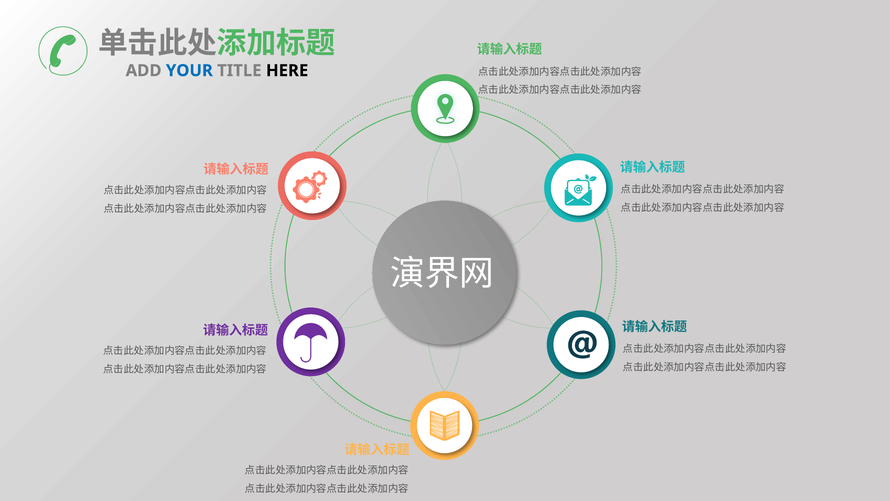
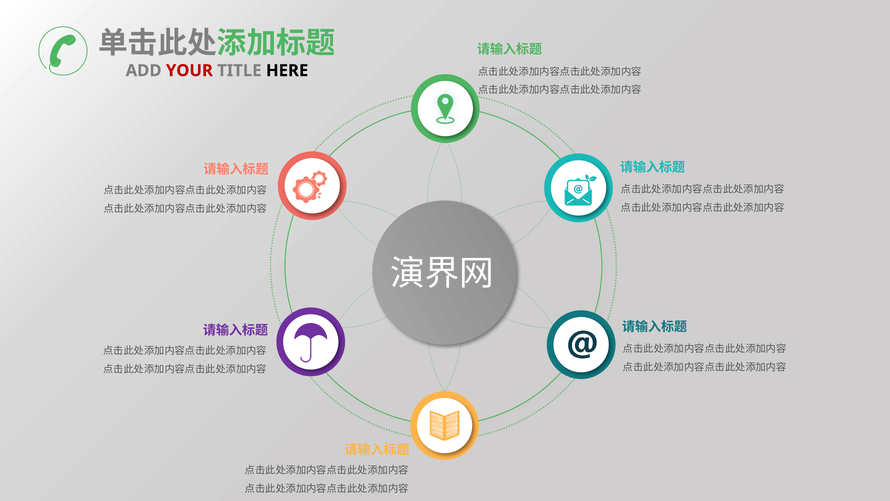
YOUR colour: blue -> red (189, 71)
